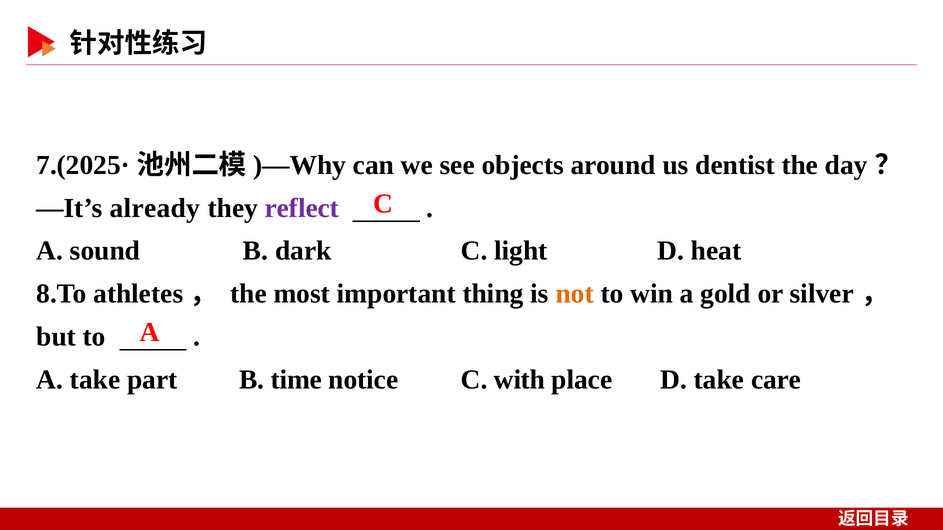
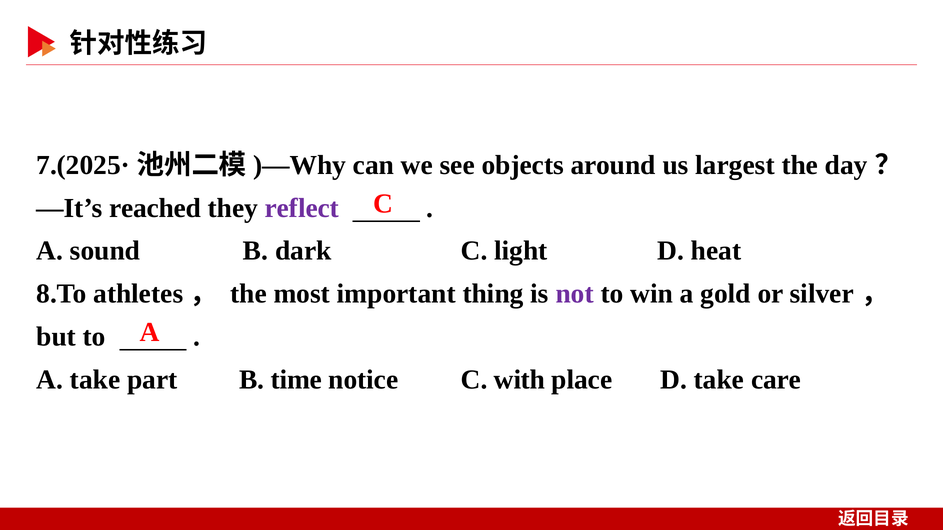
dentist: dentist -> largest (735, 165)
already: already -> reached (155, 208)
not colour: orange -> purple (575, 294)
